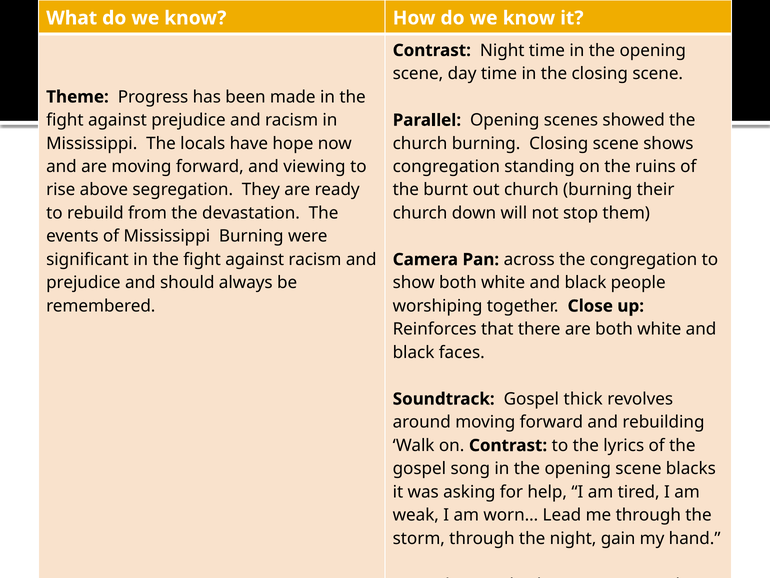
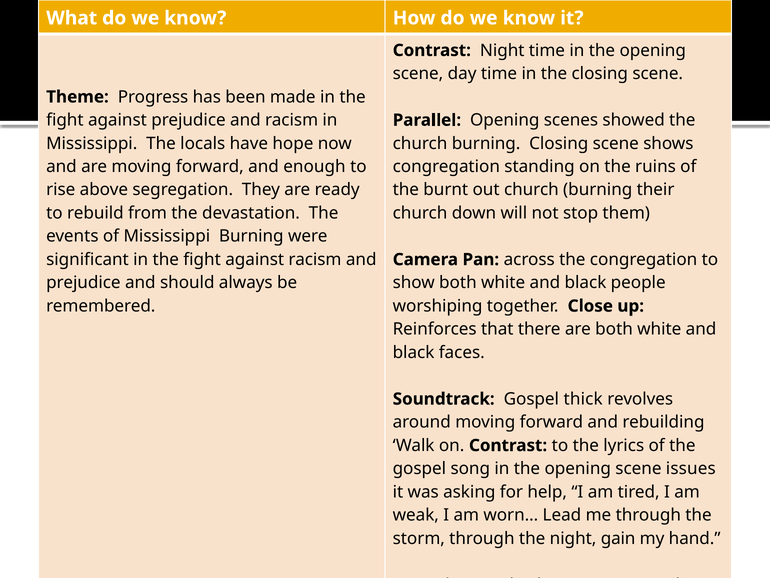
viewing: viewing -> enough (314, 166)
blacks: blacks -> issues (691, 468)
